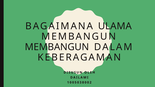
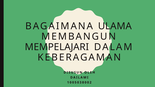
MEMBANGUN: MEMBANGUN -> MEMPELAJARI (57, 47)
